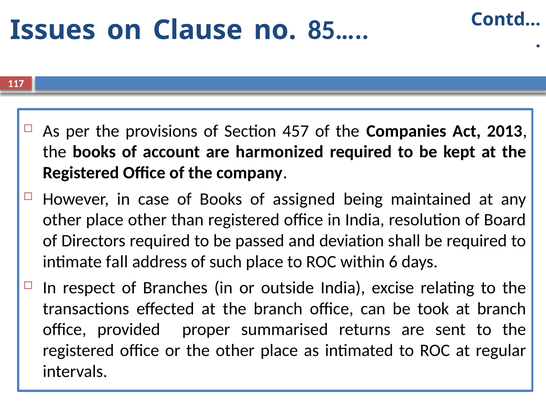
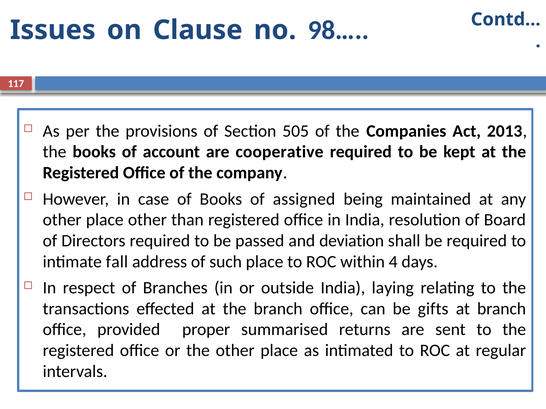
85…: 85… -> 98… (338, 30)
457: 457 -> 505 (296, 131)
harmonized: harmonized -> cooperative (280, 152)
6: 6 -> 4 (393, 262)
excise: excise -> laying (393, 288)
took: took -> gifts (433, 309)
